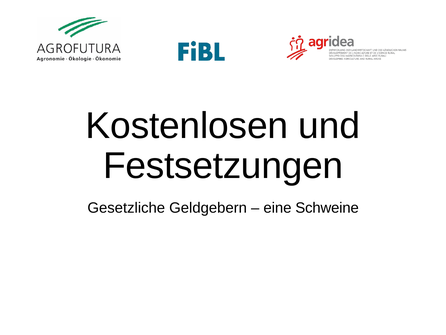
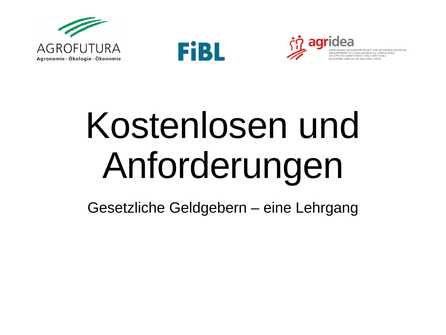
Festsetzungen: Festsetzungen -> Anforderungen (223, 166)
Schweine: Schweine -> Lehrgang (327, 208)
